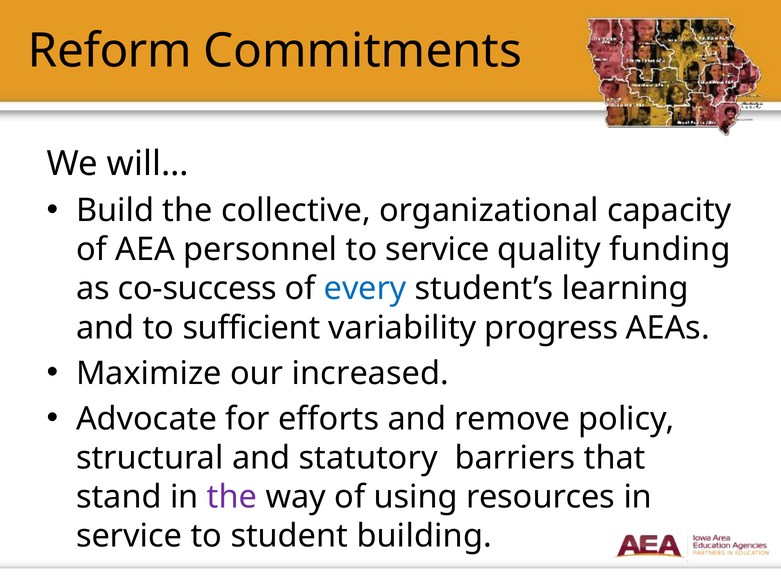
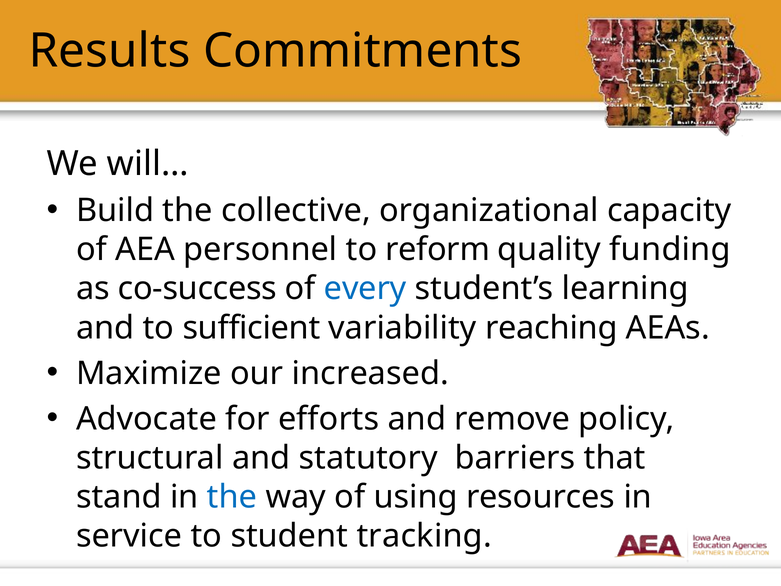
Reform: Reform -> Results (110, 51)
to service: service -> reform (438, 250)
progress: progress -> reaching (551, 328)
the colour: purple -> blue (232, 497)
building: building -> tracking (424, 536)
